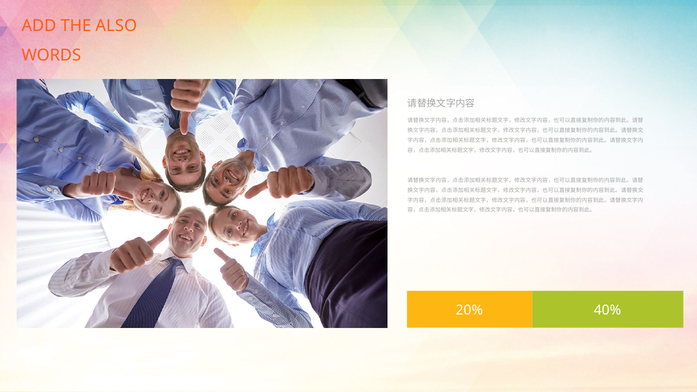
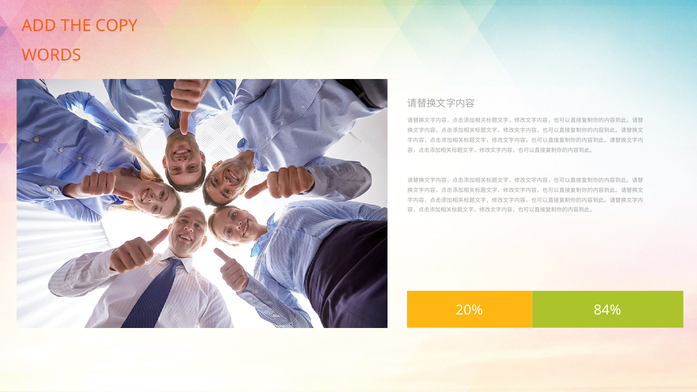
ALSO: ALSO -> COPY (116, 26)
40%: 40% -> 84% (607, 310)
